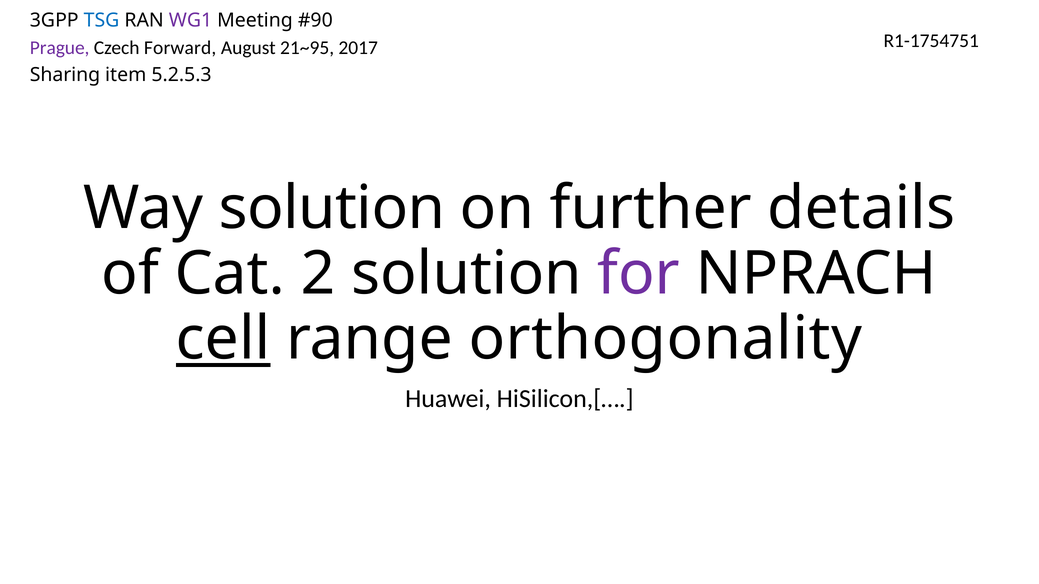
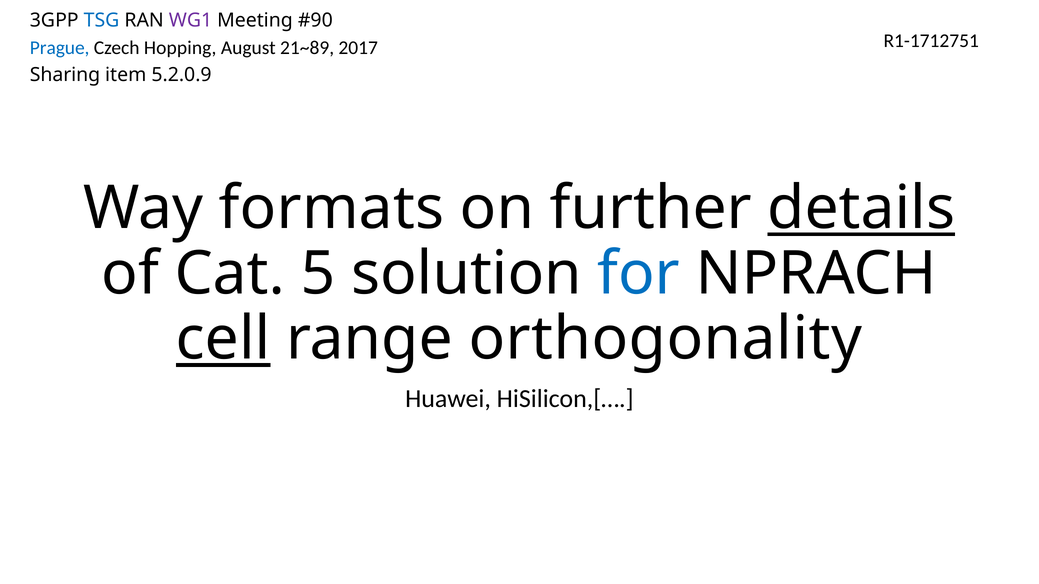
R1-1754751: R1-1754751 -> R1-1712751 (931, 41)
Prague colour: purple -> blue (60, 48)
Forward: Forward -> Hopping (180, 48)
21~95: 21~95 -> 21~89 (307, 48)
5.2.5.3: 5.2.5.3 -> 5.2.0.9 (182, 75)
Way solution: solution -> formats (332, 208)
details underline: none -> present (861, 208)
2: 2 -> 5 (318, 274)
for colour: purple -> blue (639, 274)
